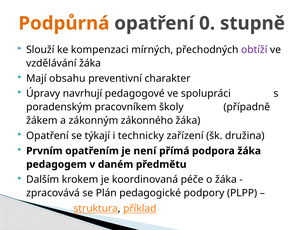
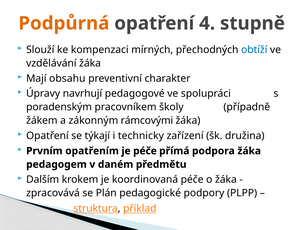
0: 0 -> 4 (207, 23)
obtíží colour: purple -> blue (254, 50)
zákonného: zákonného -> rámcovými (147, 121)
je není: není -> péče (145, 151)
